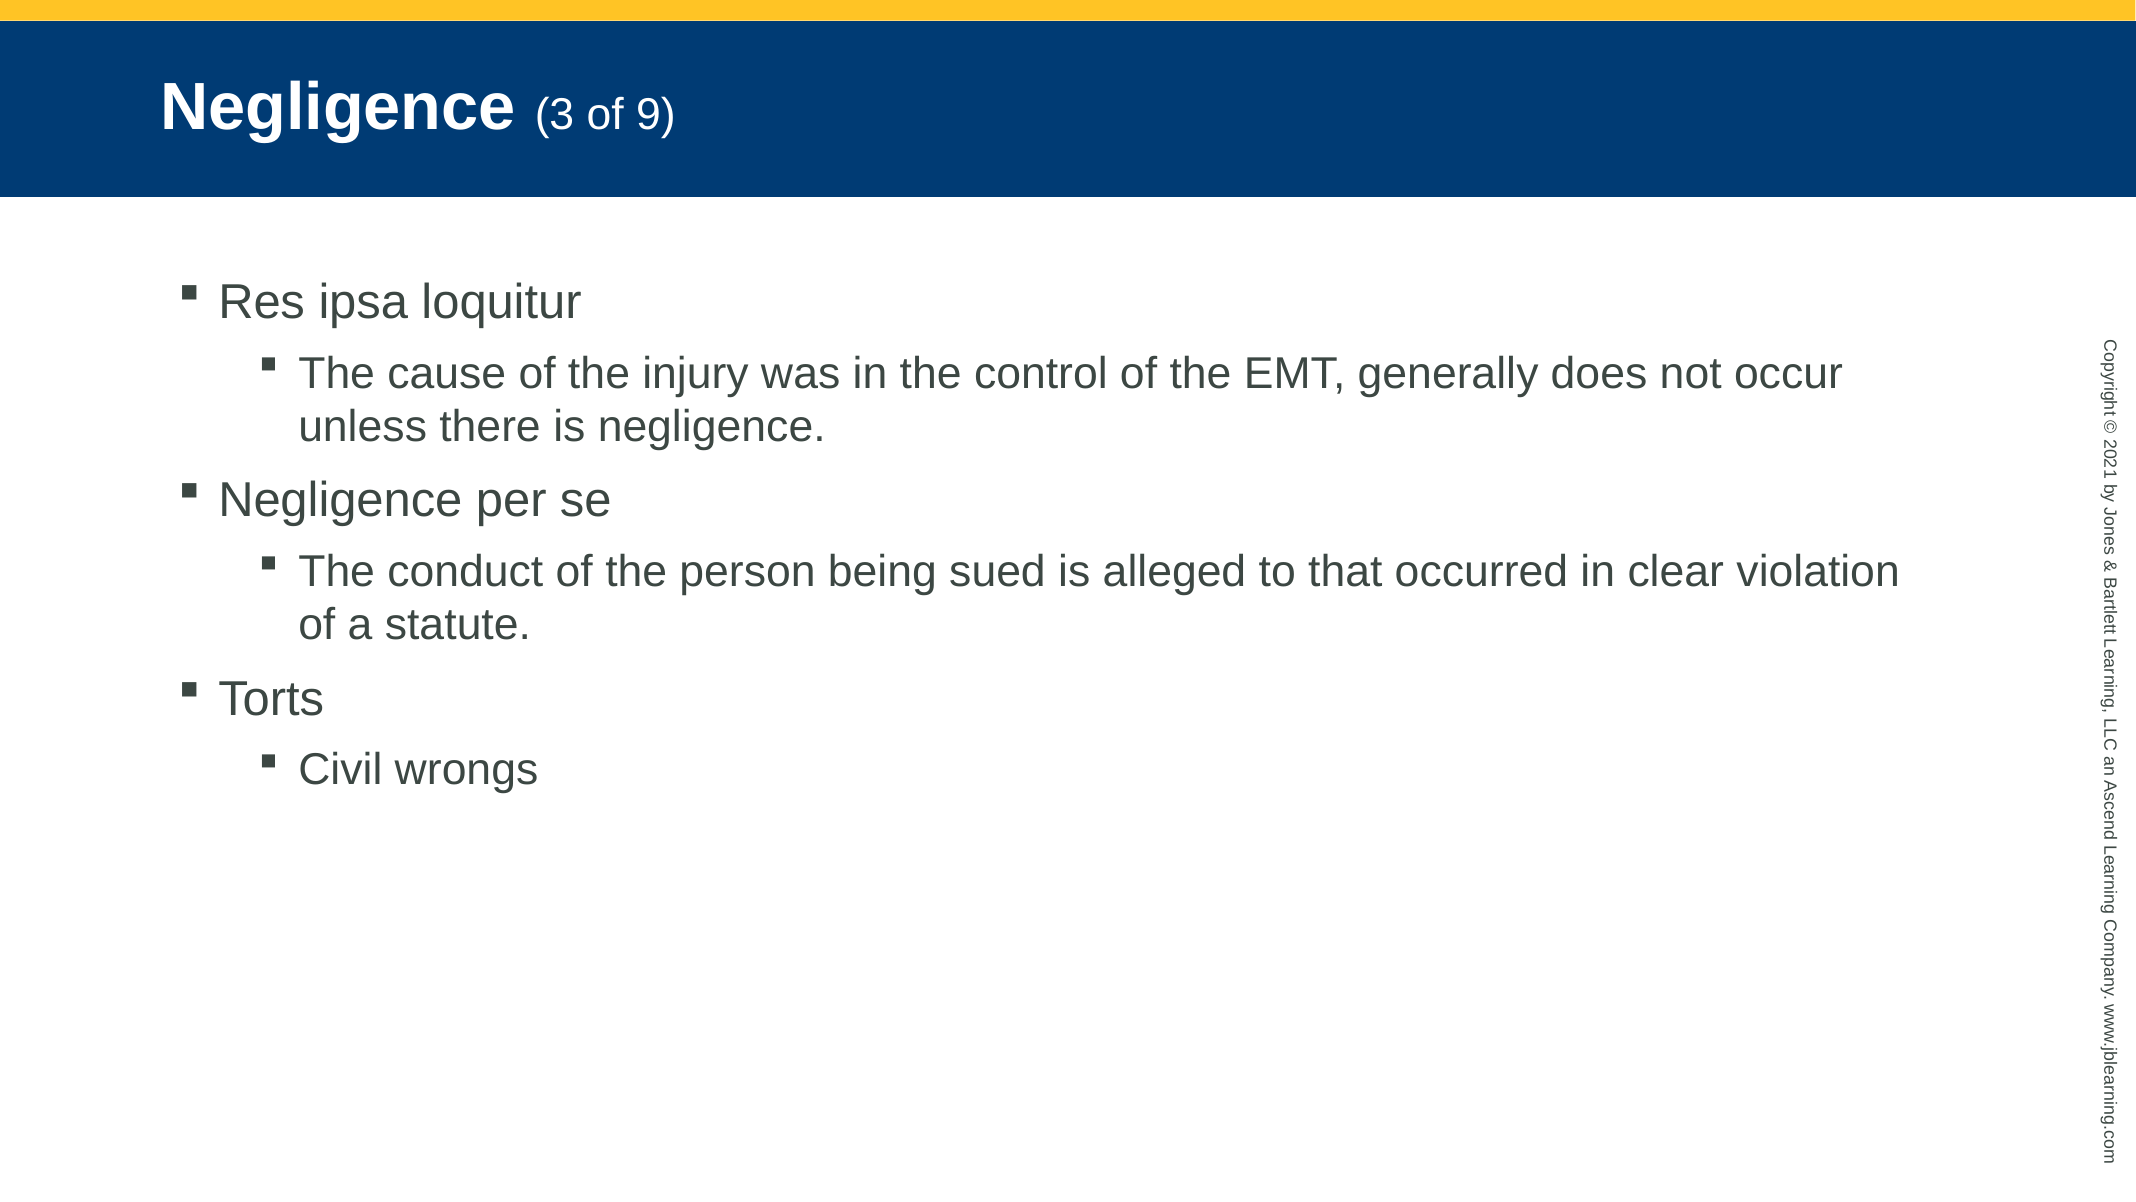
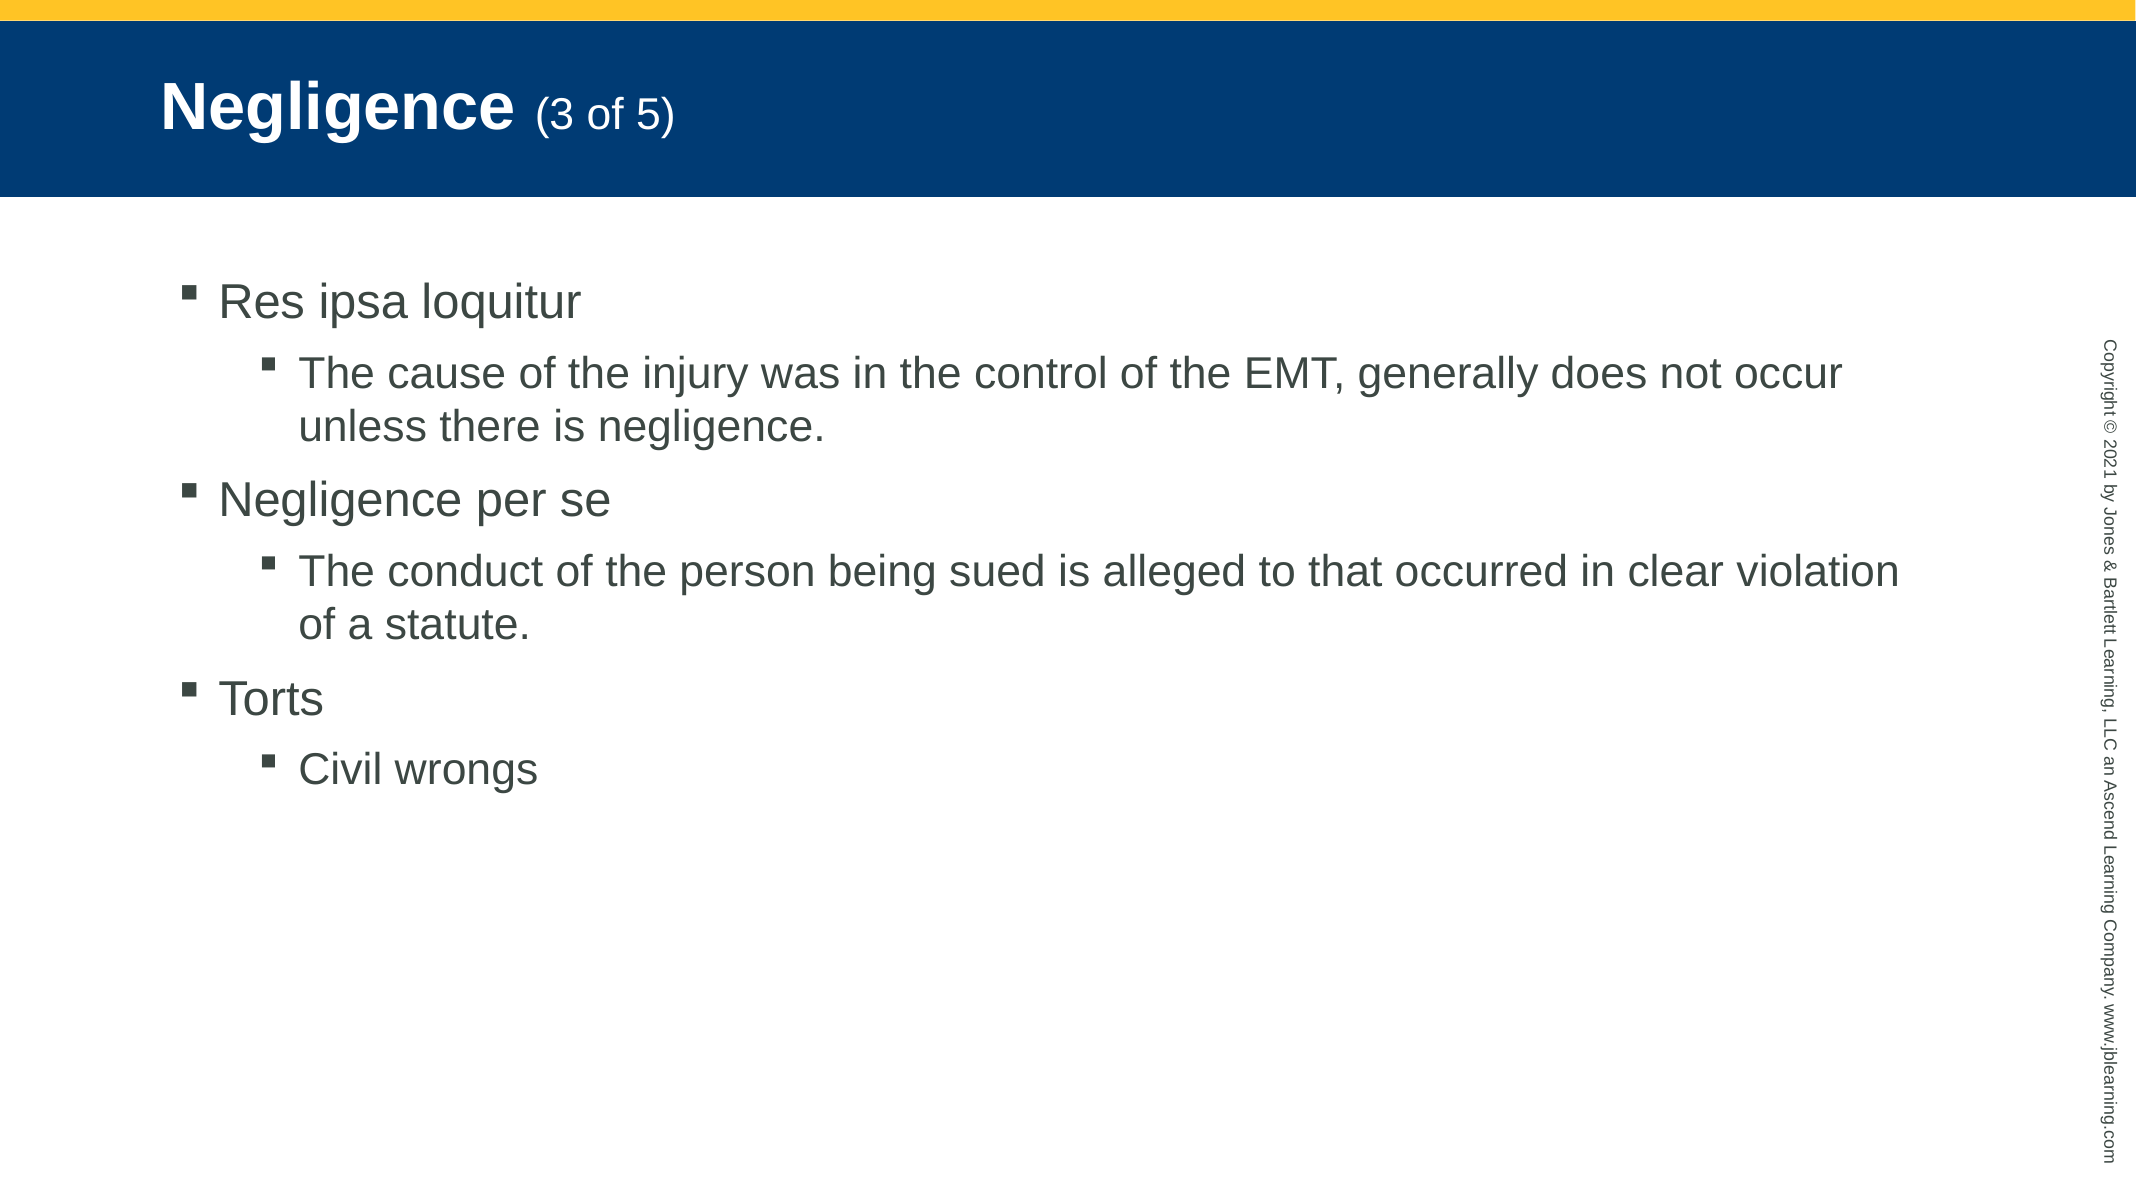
9: 9 -> 5 (656, 115)
